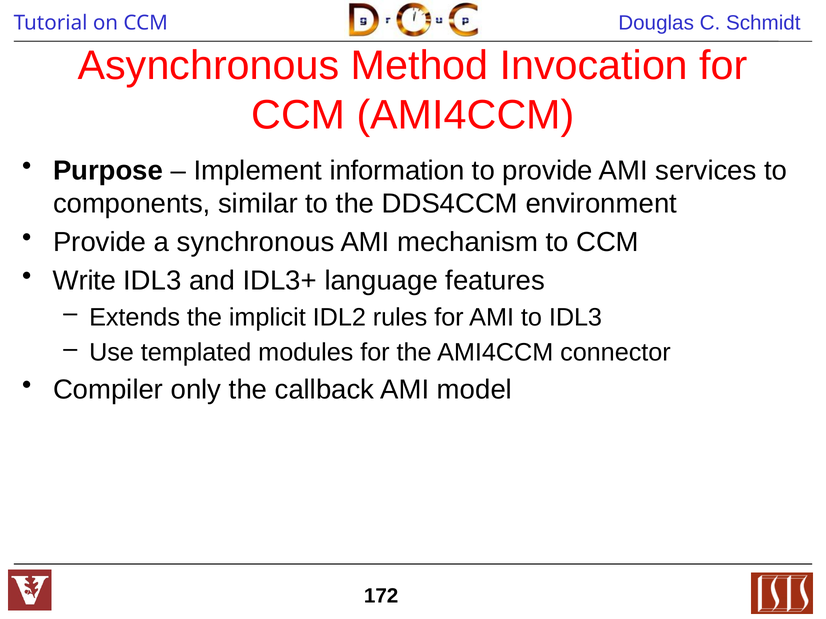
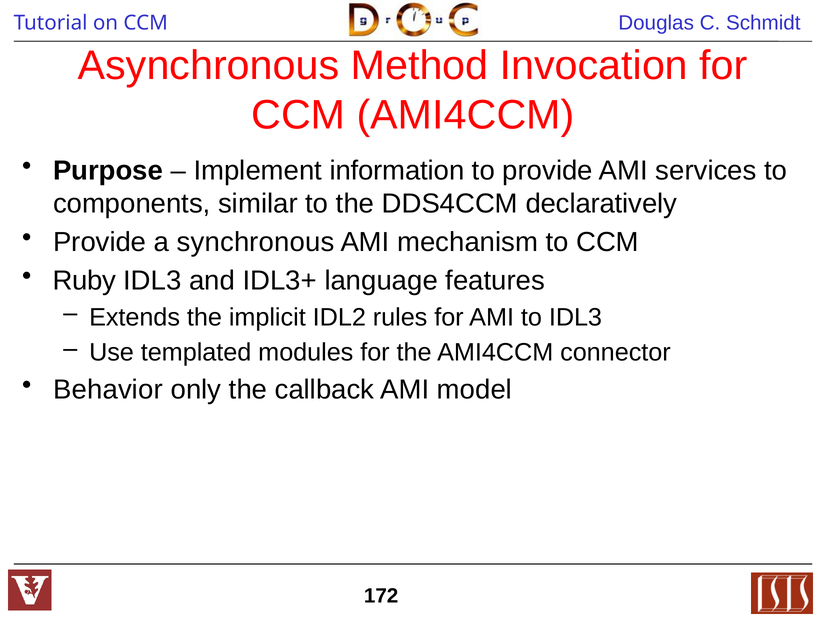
environment: environment -> declaratively (601, 204)
Write: Write -> Ruby (84, 281)
Compiler: Compiler -> Behavior (108, 390)
